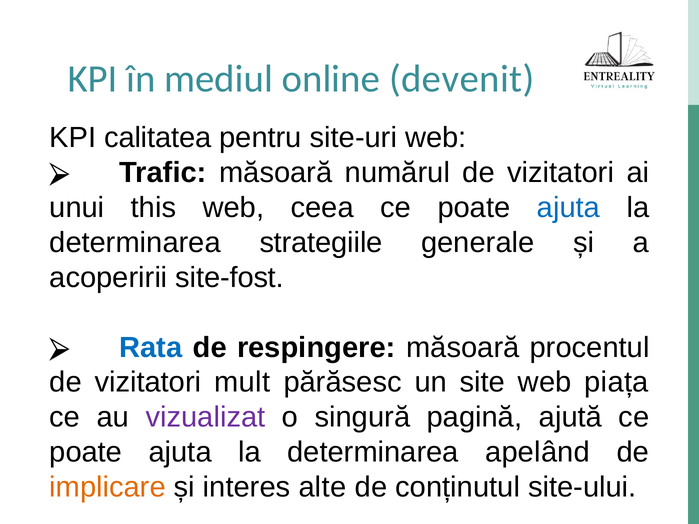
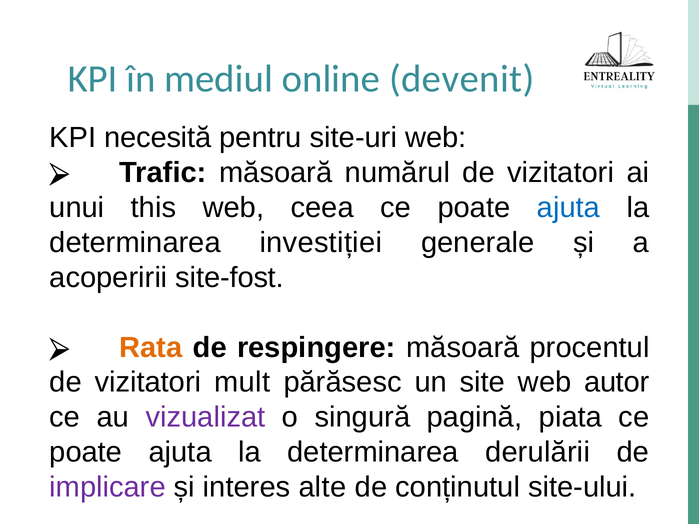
calitatea: calitatea -> necesită (158, 138)
strategiile: strategiile -> investiției (321, 243)
Rata colour: blue -> orange (151, 348)
piața: piața -> autor (617, 383)
ajută: ajută -> piata (570, 417)
apelând: apelând -> derulării (538, 452)
implicare colour: orange -> purple (108, 487)
